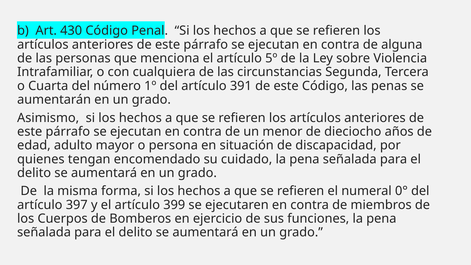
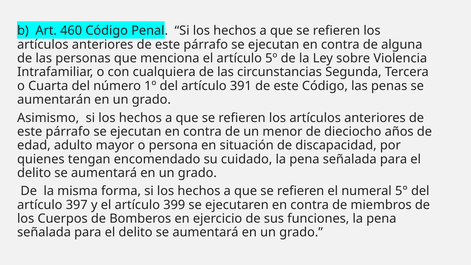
430: 430 -> 460 (71, 31)
0°: 0° -> 5° (401, 191)
